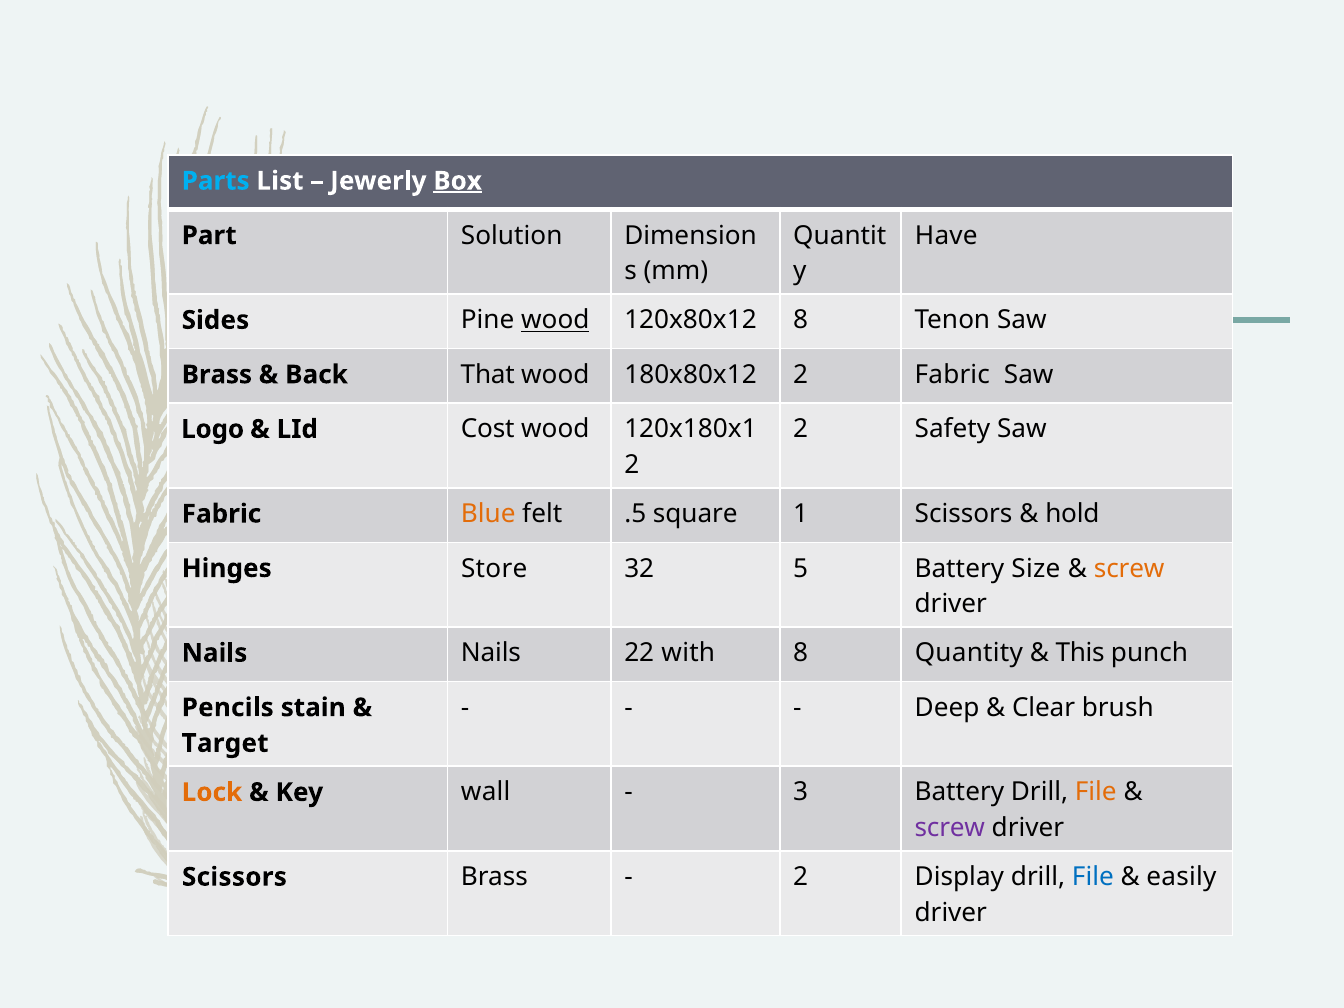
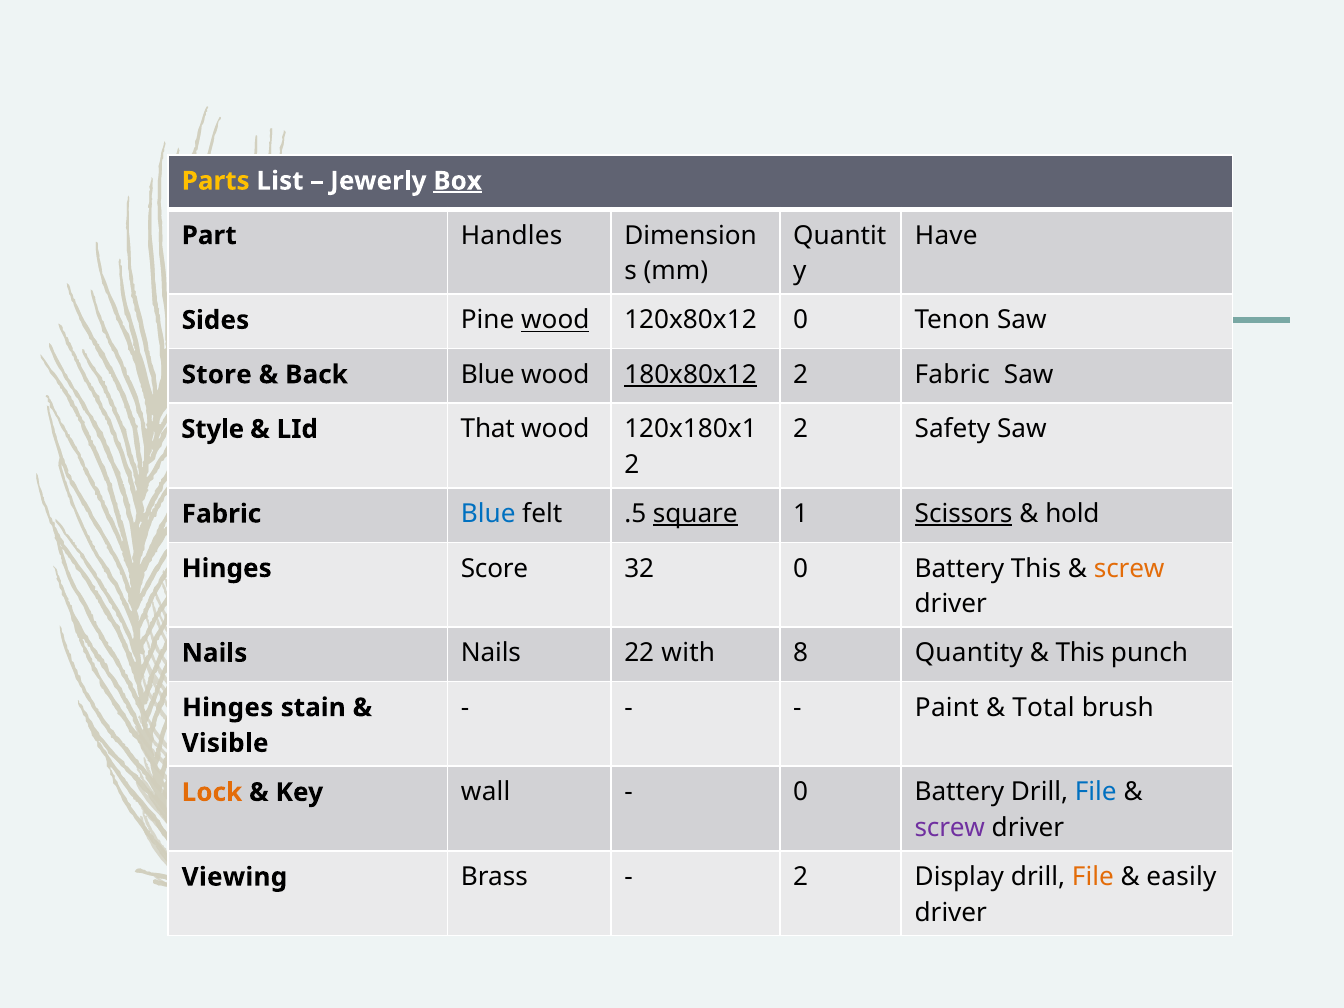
Parts colour: light blue -> yellow (216, 181)
Solution: Solution -> Handles (512, 235)
120x80x12 8: 8 -> 0 (801, 320)
Brass: Brass -> Store (217, 375)
Back That: That -> Blue (488, 375)
180x80x12 underline: none -> present (691, 375)
Logo: Logo -> Style (213, 429)
Cost: Cost -> That (488, 429)
Blue colour: orange -> blue (488, 514)
square underline: none -> present (695, 514)
Scissors underline: none -> present (964, 514)
Store: Store -> Score (494, 568)
32 5: 5 -> 0 (801, 568)
Battery Size: Size -> This (1036, 568)
Deep: Deep -> Paint (947, 708)
Clear: Clear -> Total (1043, 708)
Pencils: Pencils -> Hinges (228, 708)
Target: Target -> Visible (225, 743)
3: 3 -> 0 (801, 792)
File colour: orange -> blue (1096, 792)
Scissors: Scissors -> Viewing (234, 877)
File colour: blue -> orange (1093, 877)
